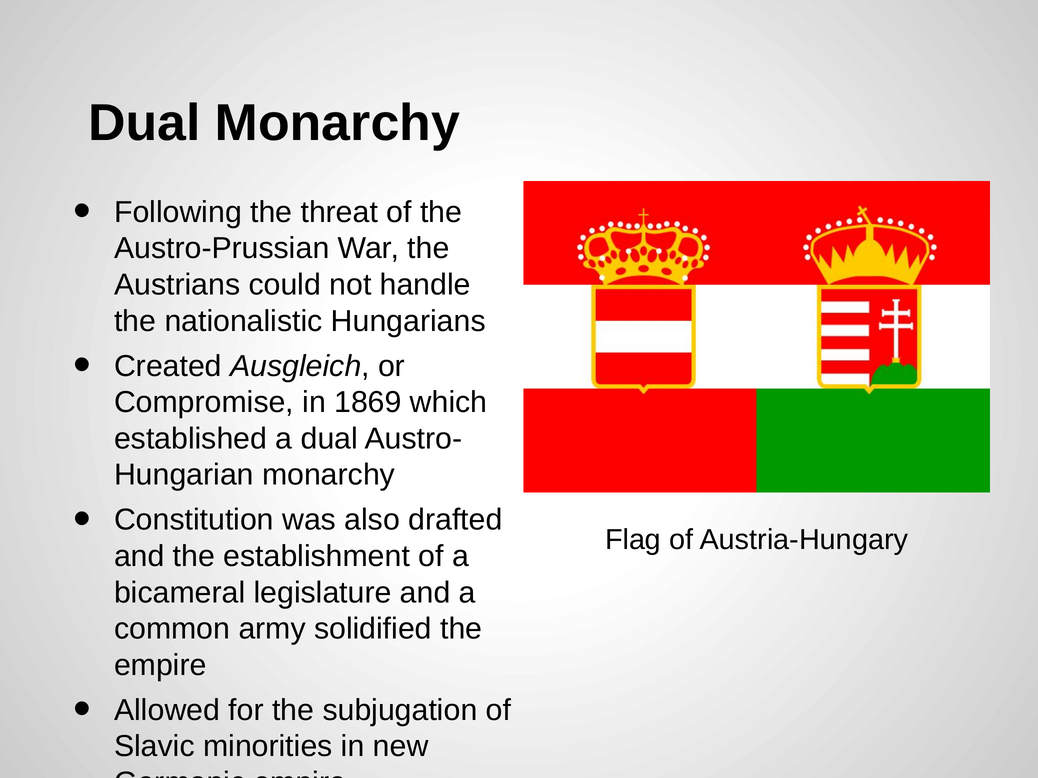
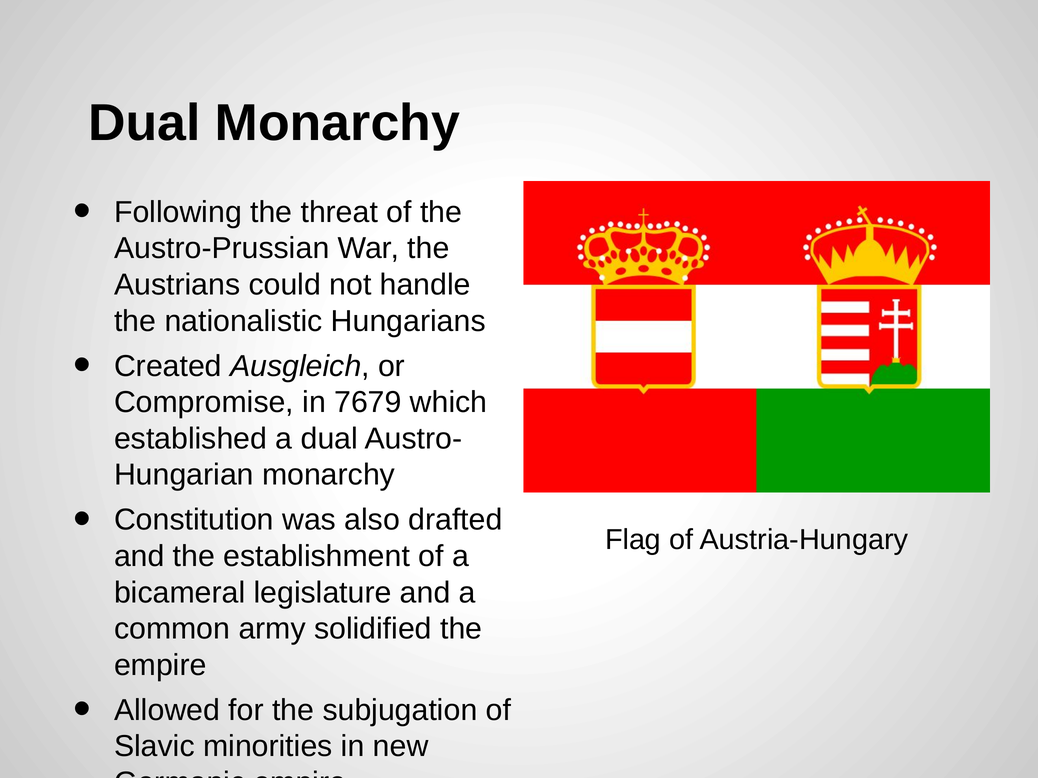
1869: 1869 -> 7679 (368, 403)
